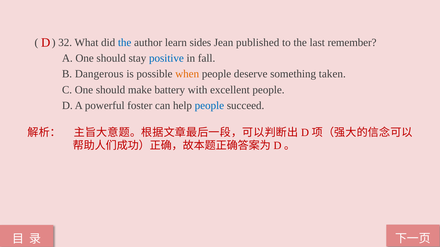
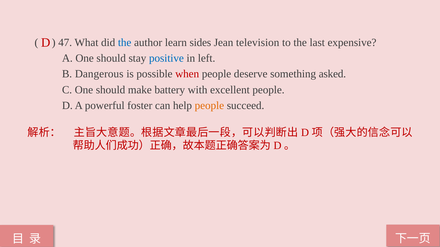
32: 32 -> 47 (65, 43)
published: published -> television (258, 43)
remember: remember -> expensive (352, 43)
fall: fall -> left (207, 58)
when colour: orange -> red (187, 74)
taken: taken -> asked (332, 74)
people colour: blue -> orange (209, 106)
